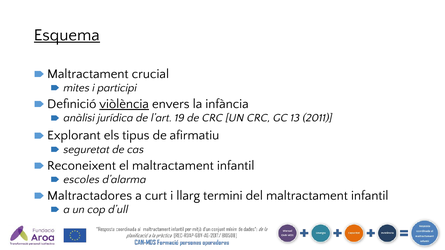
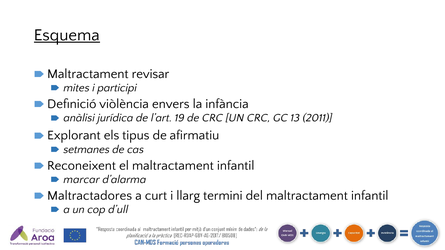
crucial: crucial -> revisar (150, 74)
viòlència underline: present -> none (124, 104)
seguretat: seguretat -> setmanes (87, 150)
escoles: escoles -> marcar (82, 180)
